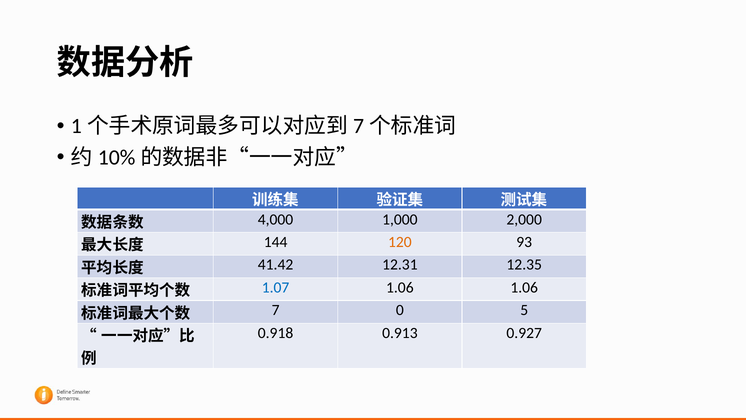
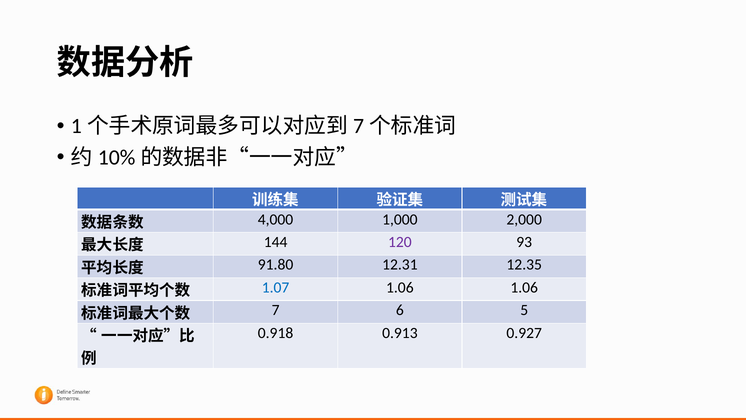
120 colour: orange -> purple (400, 242)
41.42: 41.42 -> 91.80 (276, 265)
0: 0 -> 6 (400, 310)
